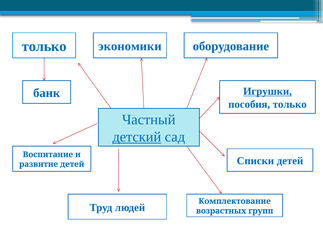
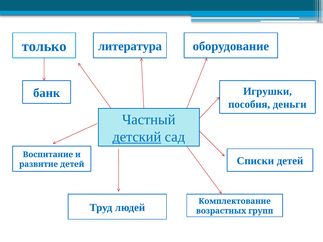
экономики: экономики -> литература (130, 46)
Игрушки underline: present -> none (267, 91)
пособия только: только -> деньги (290, 104)
